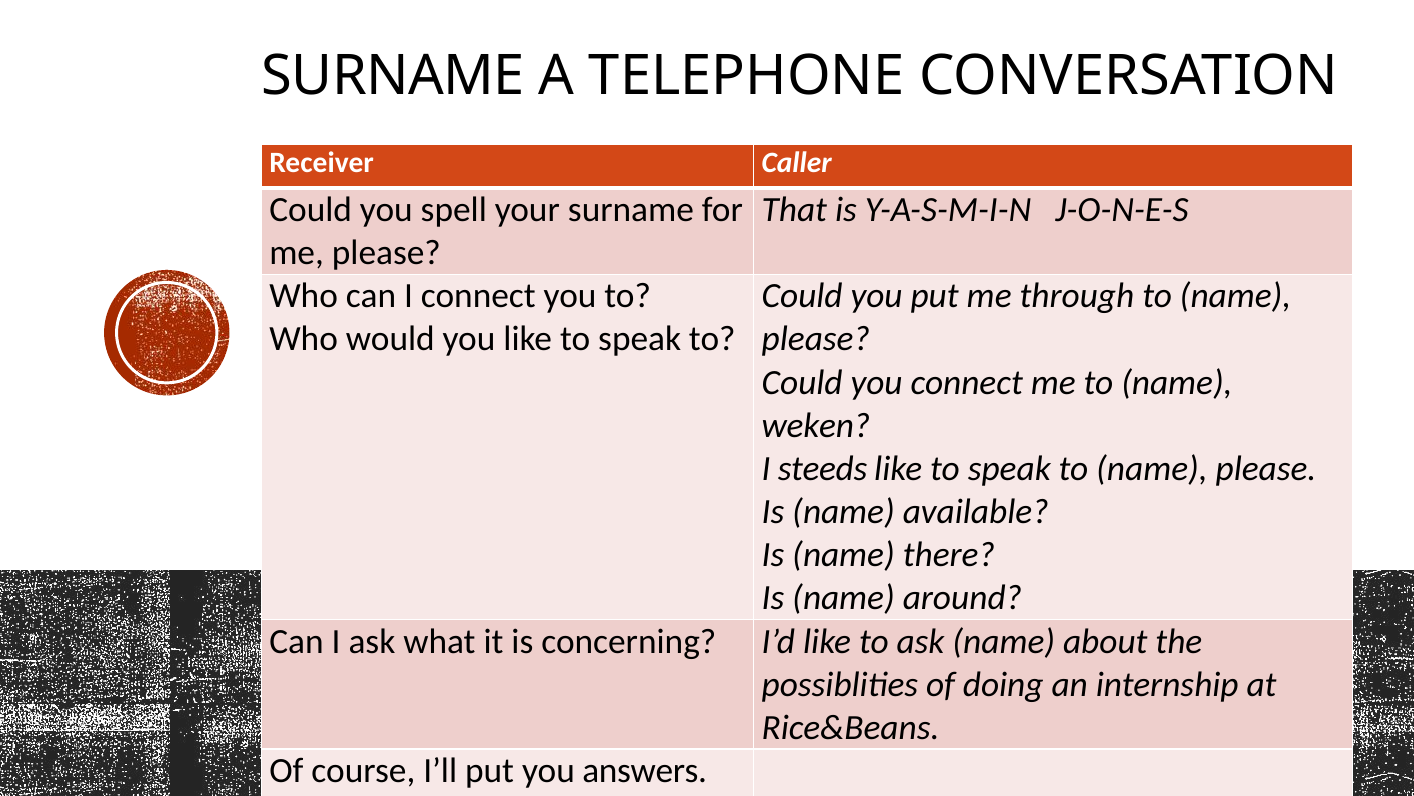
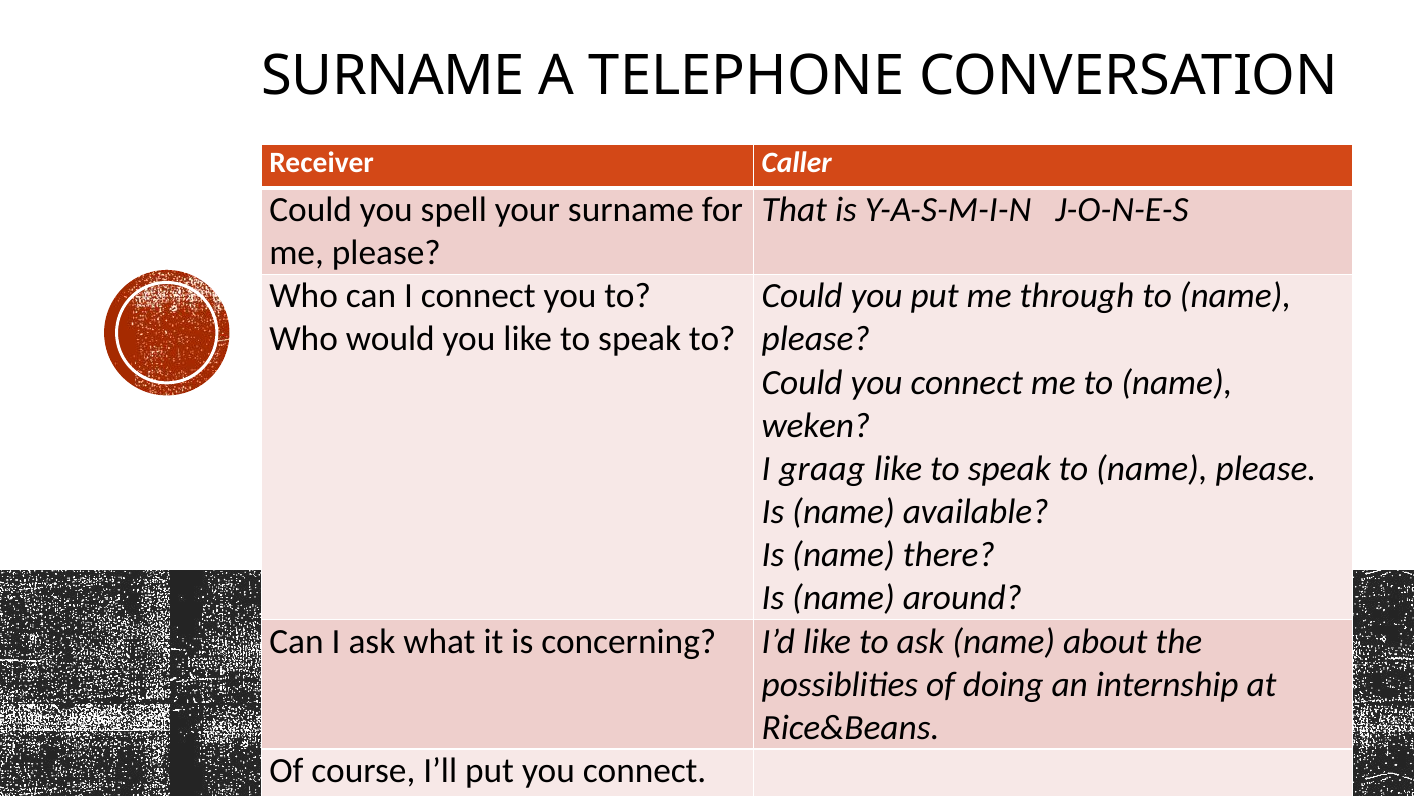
steeds: steeds -> graag (822, 468)
put you answers: answers -> connect (645, 770)
